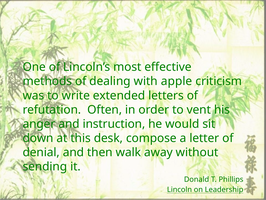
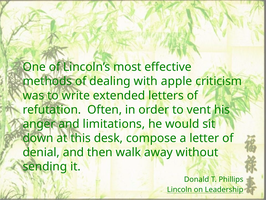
instruction: instruction -> limitations (114, 124)
